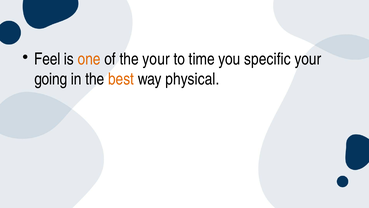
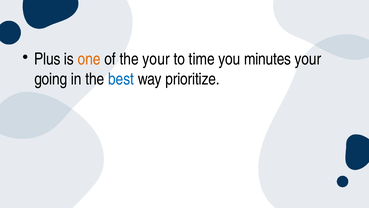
Feel: Feel -> Plus (47, 59)
specific: specific -> minutes (268, 59)
best colour: orange -> blue (121, 79)
physical: physical -> prioritize (193, 79)
